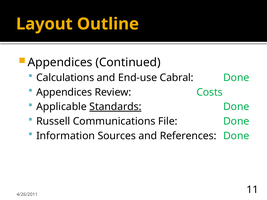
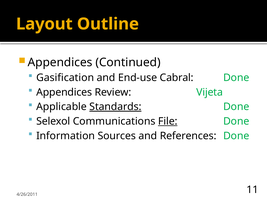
Calculations: Calculations -> Gasification (65, 78)
Costs: Costs -> Vijeta (210, 92)
Russell: Russell -> Selexol (53, 121)
File underline: none -> present (168, 121)
